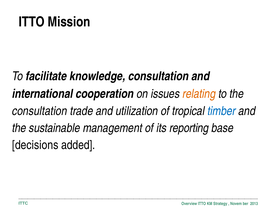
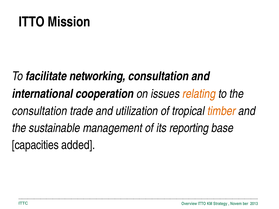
knowledge: knowledge -> networking (98, 76)
timber colour: blue -> orange (222, 111)
decisions: decisions -> capacities (35, 145)
